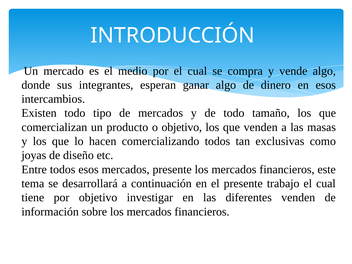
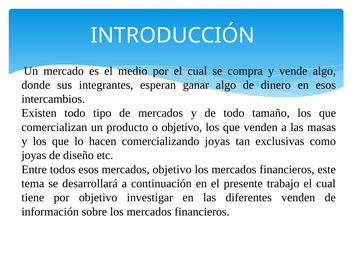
comercializando todos: todos -> joyas (217, 141)
mercados presente: presente -> objetivo (172, 169)
